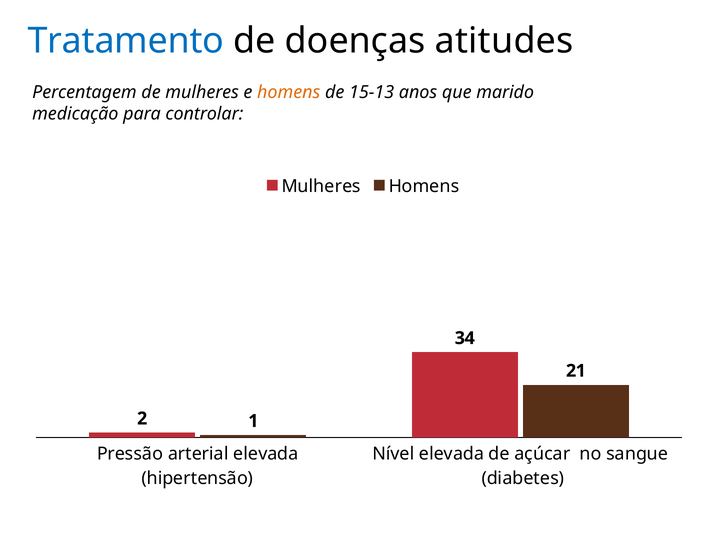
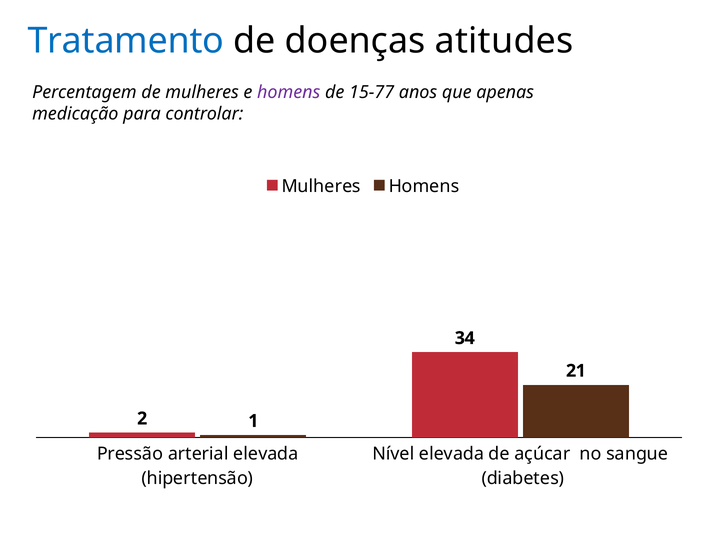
homens colour: orange -> purple (289, 92)
15-13: 15-13 -> 15-77 (372, 92)
marido: marido -> apenas (505, 92)
